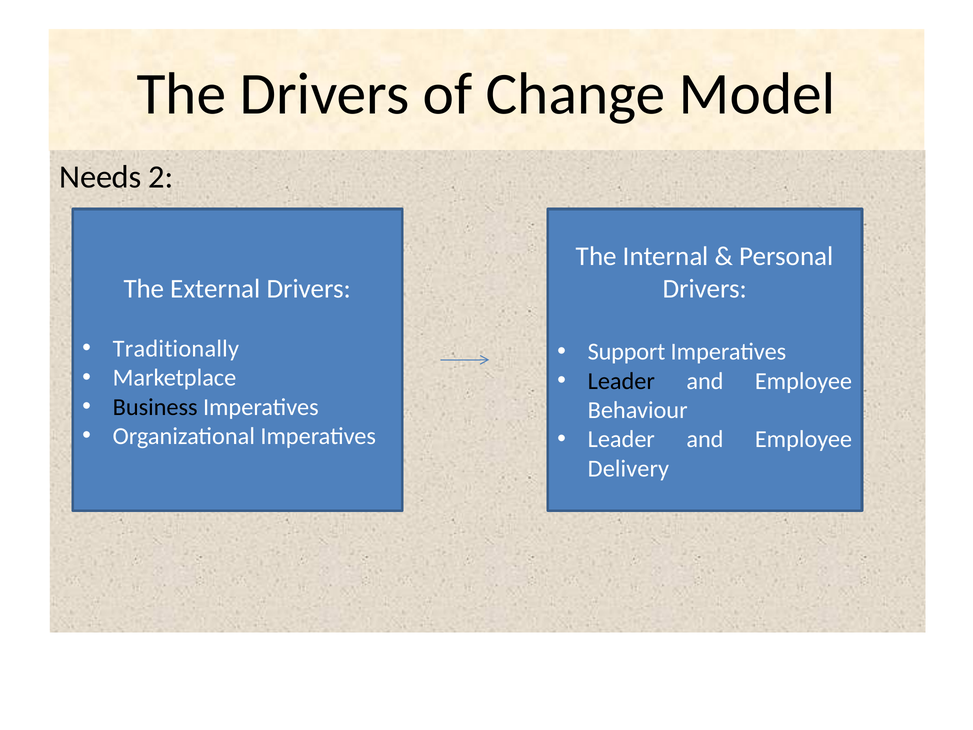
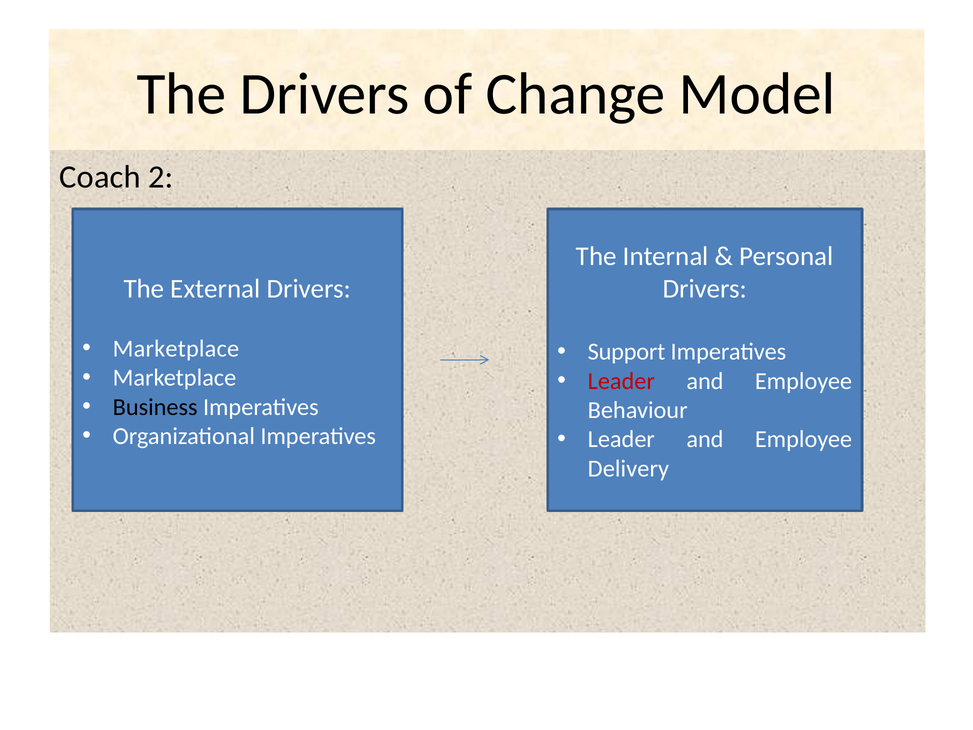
Needs: Needs -> Coach (100, 177)
Traditionally: Traditionally -> Marketplace (176, 348)
Leader colour: black -> red (621, 381)
